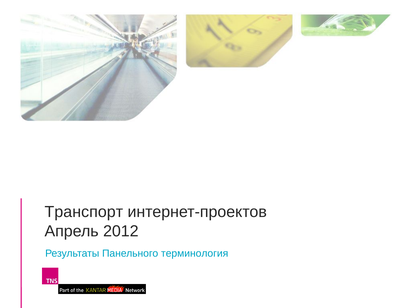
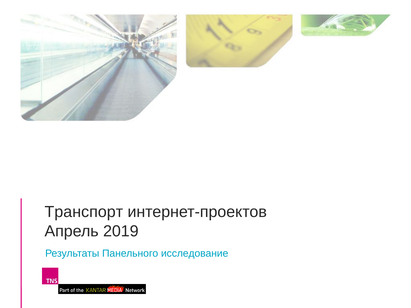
2012: 2012 -> 2019 (121, 231)
терминология: терминология -> исследование (195, 254)
